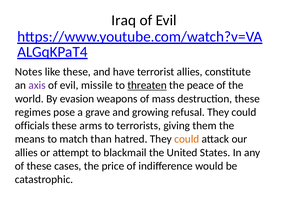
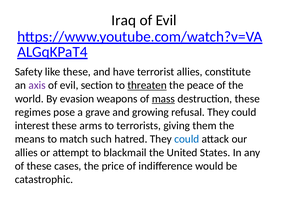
Notes: Notes -> Safety (29, 72)
missile: missile -> section (97, 85)
mass underline: none -> present (163, 99)
officials: officials -> interest (32, 126)
than: than -> such (101, 139)
could colour: orange -> blue (187, 139)
